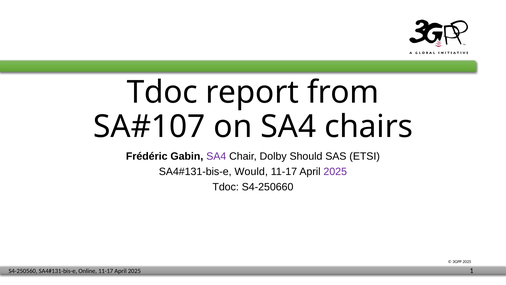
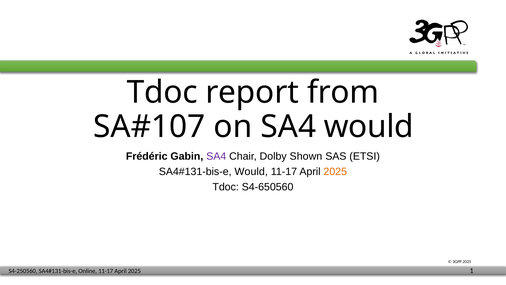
SA4 chairs: chairs -> would (369, 126)
Should: Should -> Shown (306, 156)
2025 colour: purple -> orange (335, 171)
S4-250660: S4-250660 -> S4-650560 (268, 187)
